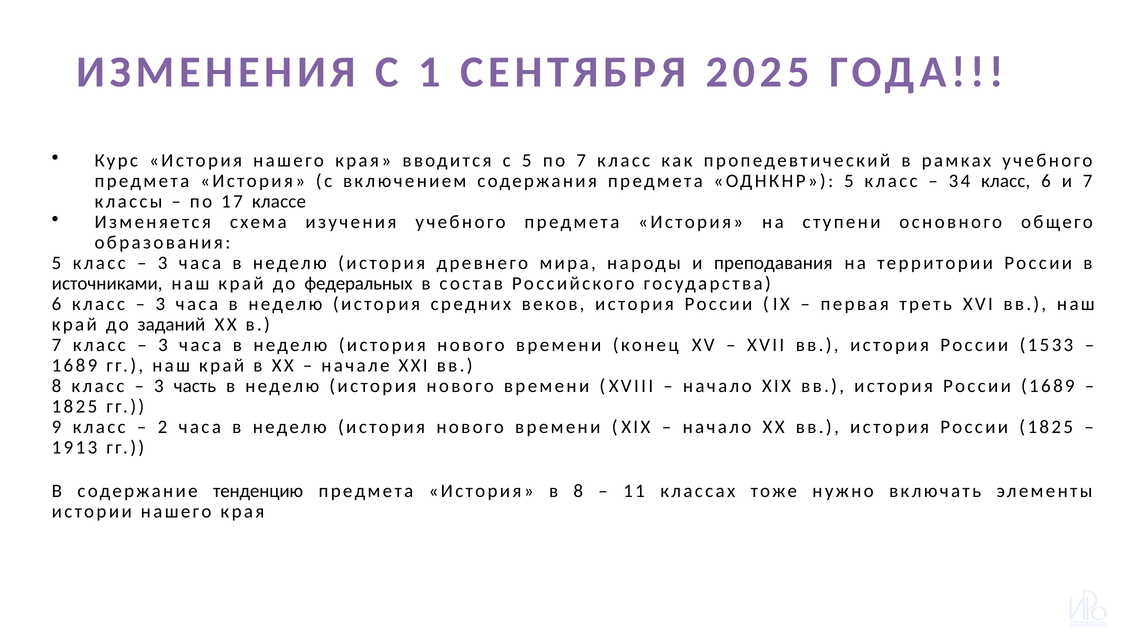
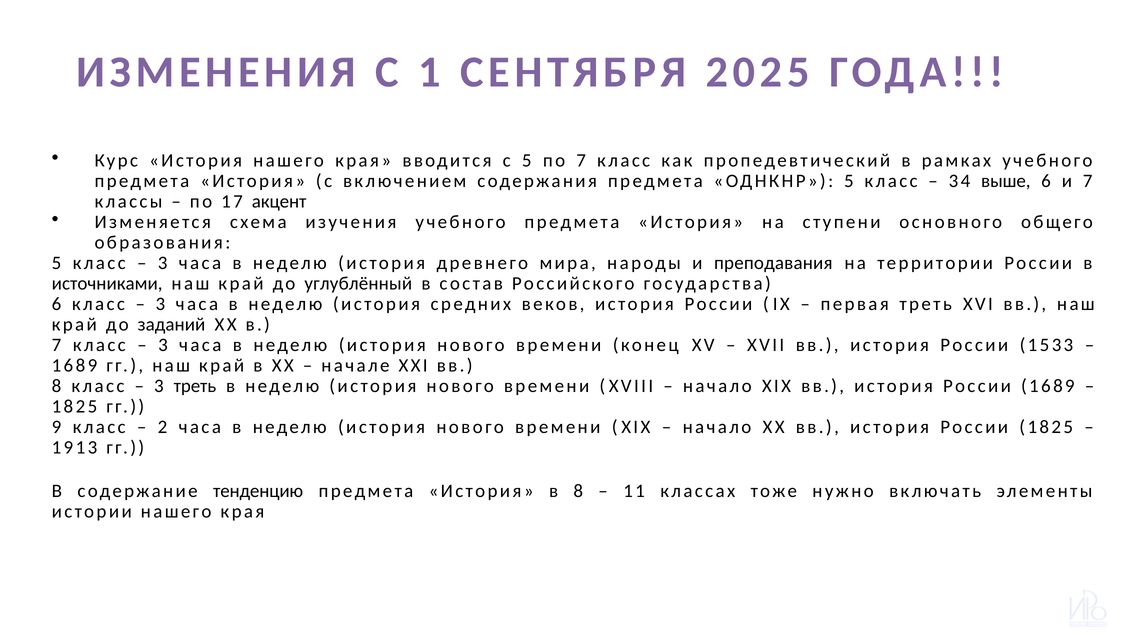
34 класс: класс -> выше (1006, 181)
классе: классе -> акцент (279, 202)
федеральных: федеральных -> углублённый (358, 284)
3 часть: часть -> треть (195, 386)
